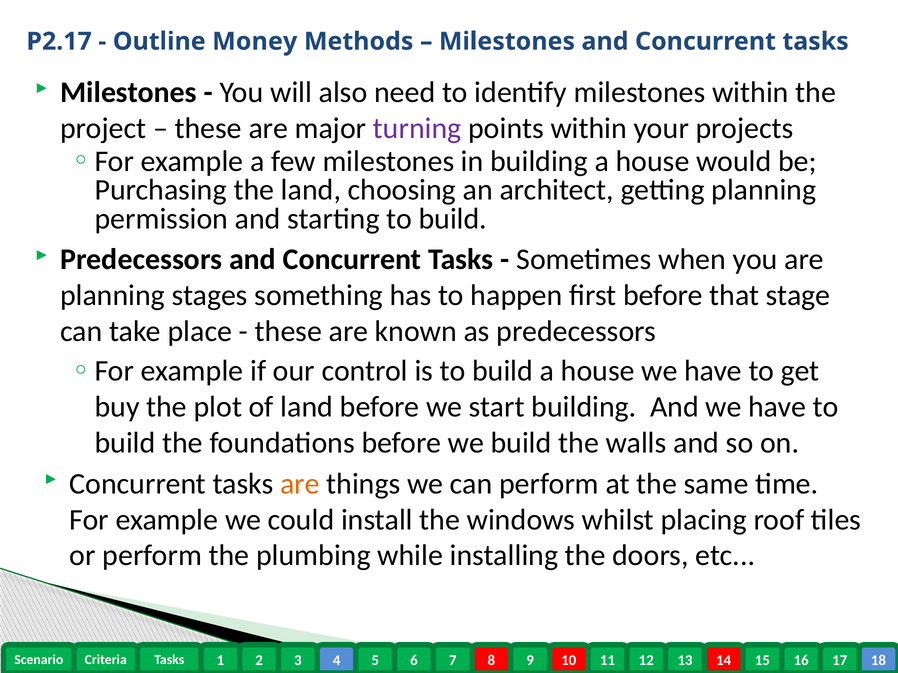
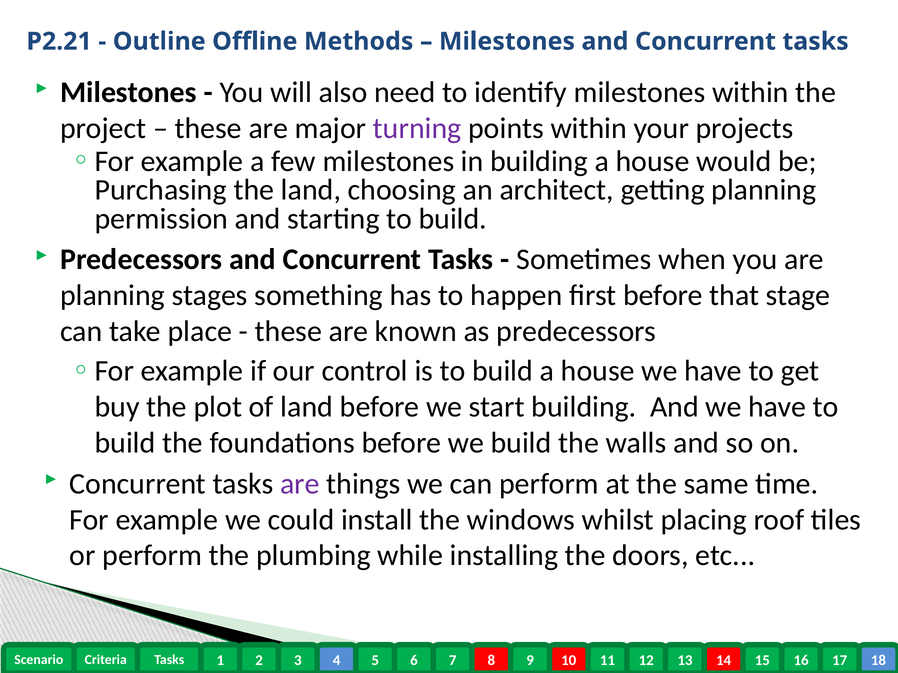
P2.17: P2.17 -> P2.21 (59, 41)
Money: Money -> Offline (255, 41)
are colour: orange -> purple (300, 484)
